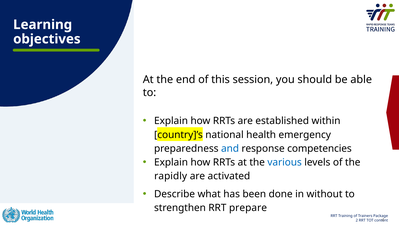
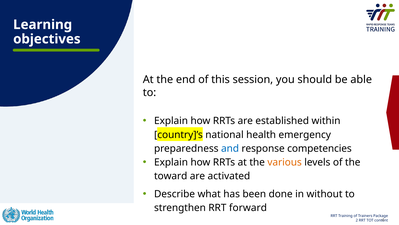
various colour: blue -> orange (285, 162)
rapidly: rapidly -> toward (171, 176)
prepare: prepare -> forward (248, 207)
